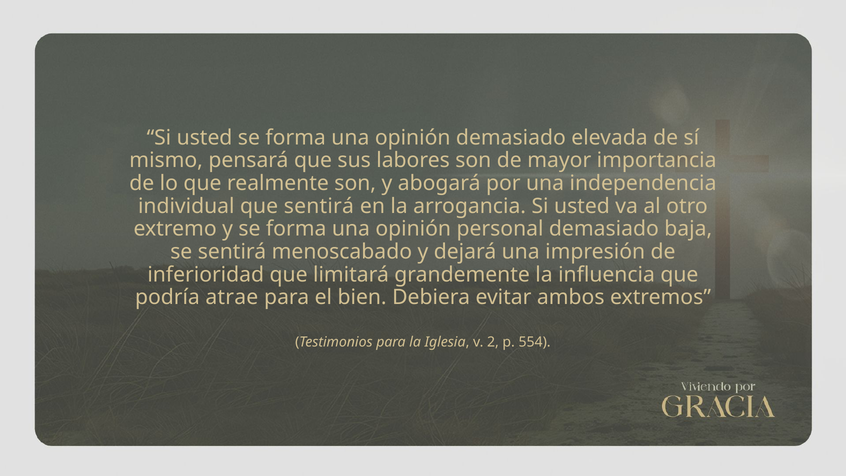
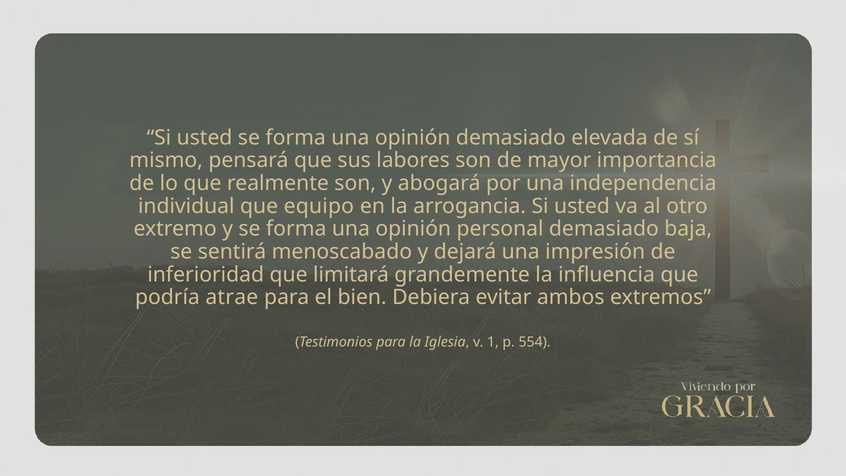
que sentirá: sentirá -> equipo (319, 206)
2: 2 -> 1 (493, 342)
